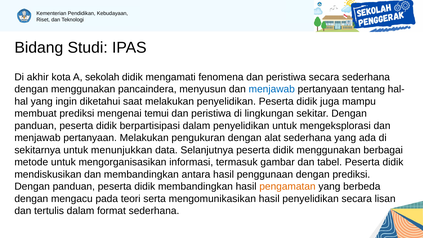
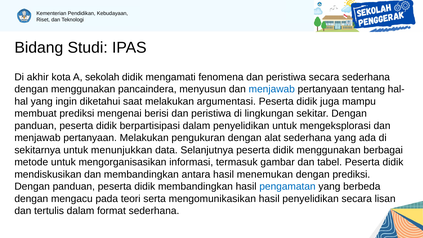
melakukan penyelidikan: penyelidikan -> argumentasi (226, 101)
temui: temui -> berisi (157, 114)
penggunaan: penggunaan -> menemukan (265, 174)
pengamatan colour: orange -> blue (287, 186)
